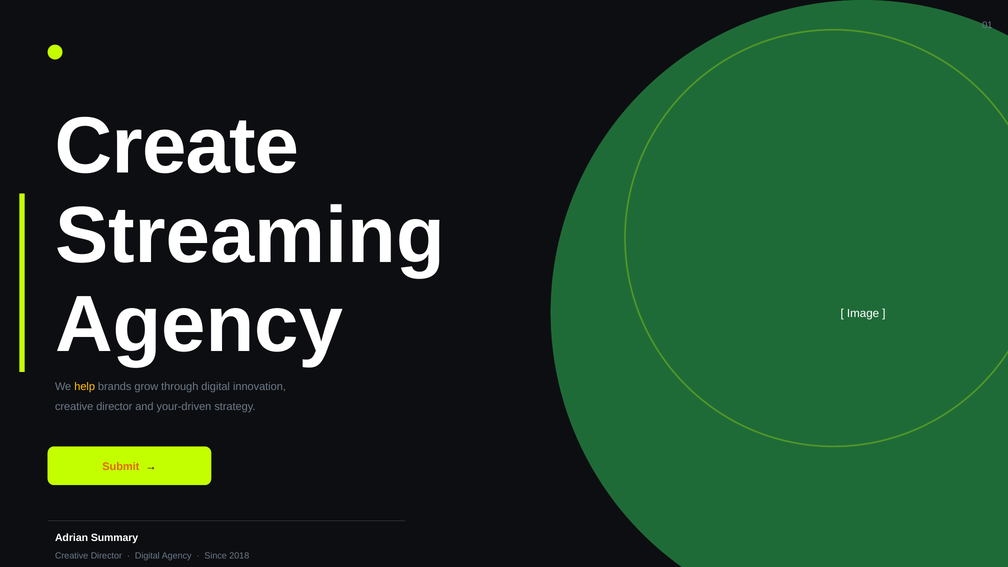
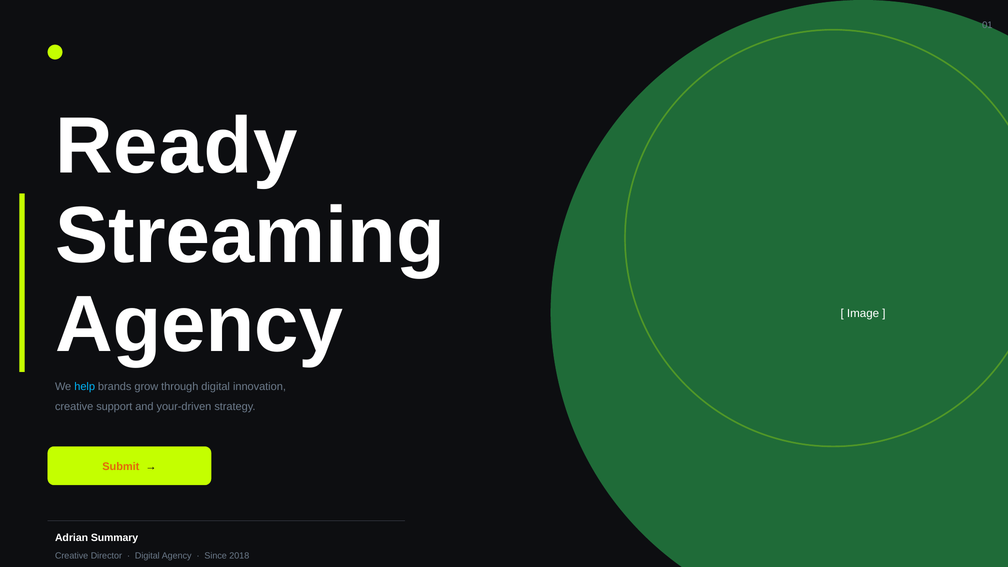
Create: Create -> Ready (176, 146)
help colour: yellow -> light blue (85, 387)
director: director -> support (114, 407)
